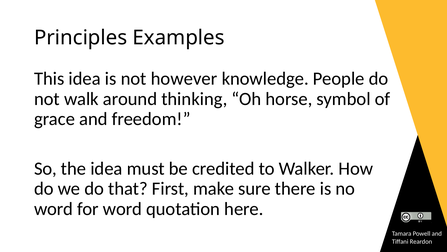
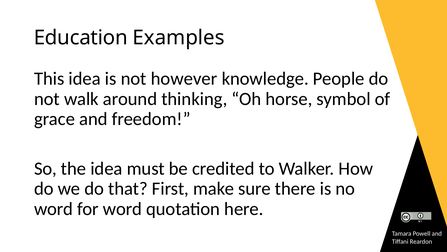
Principles: Principles -> Education (81, 38)
